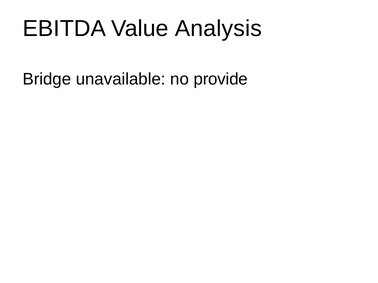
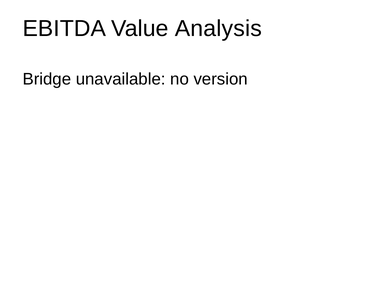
provide: provide -> version (221, 79)
